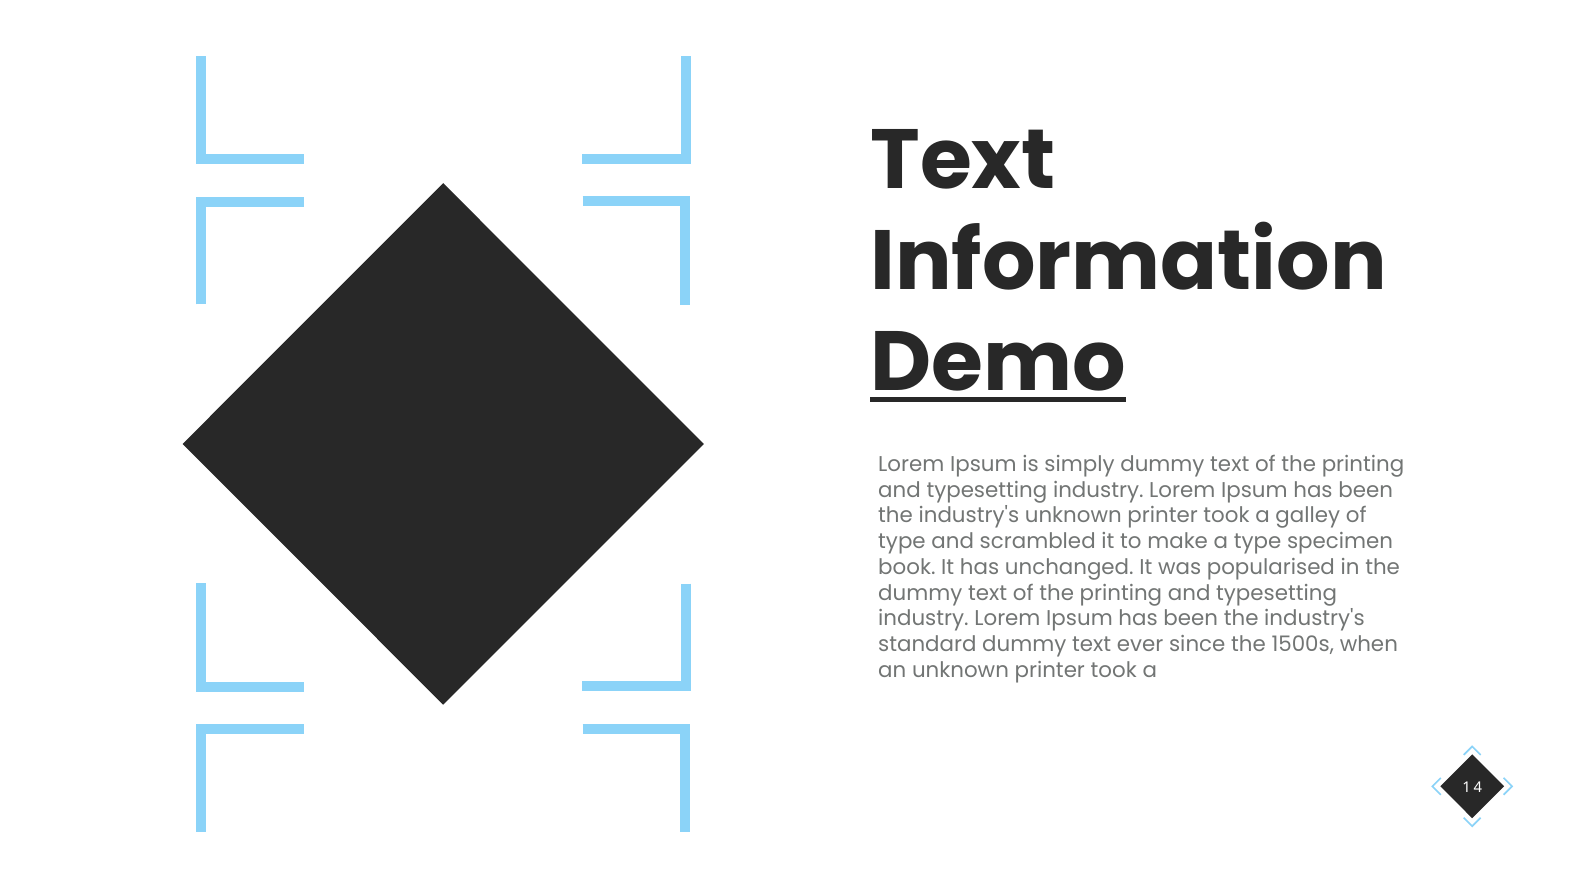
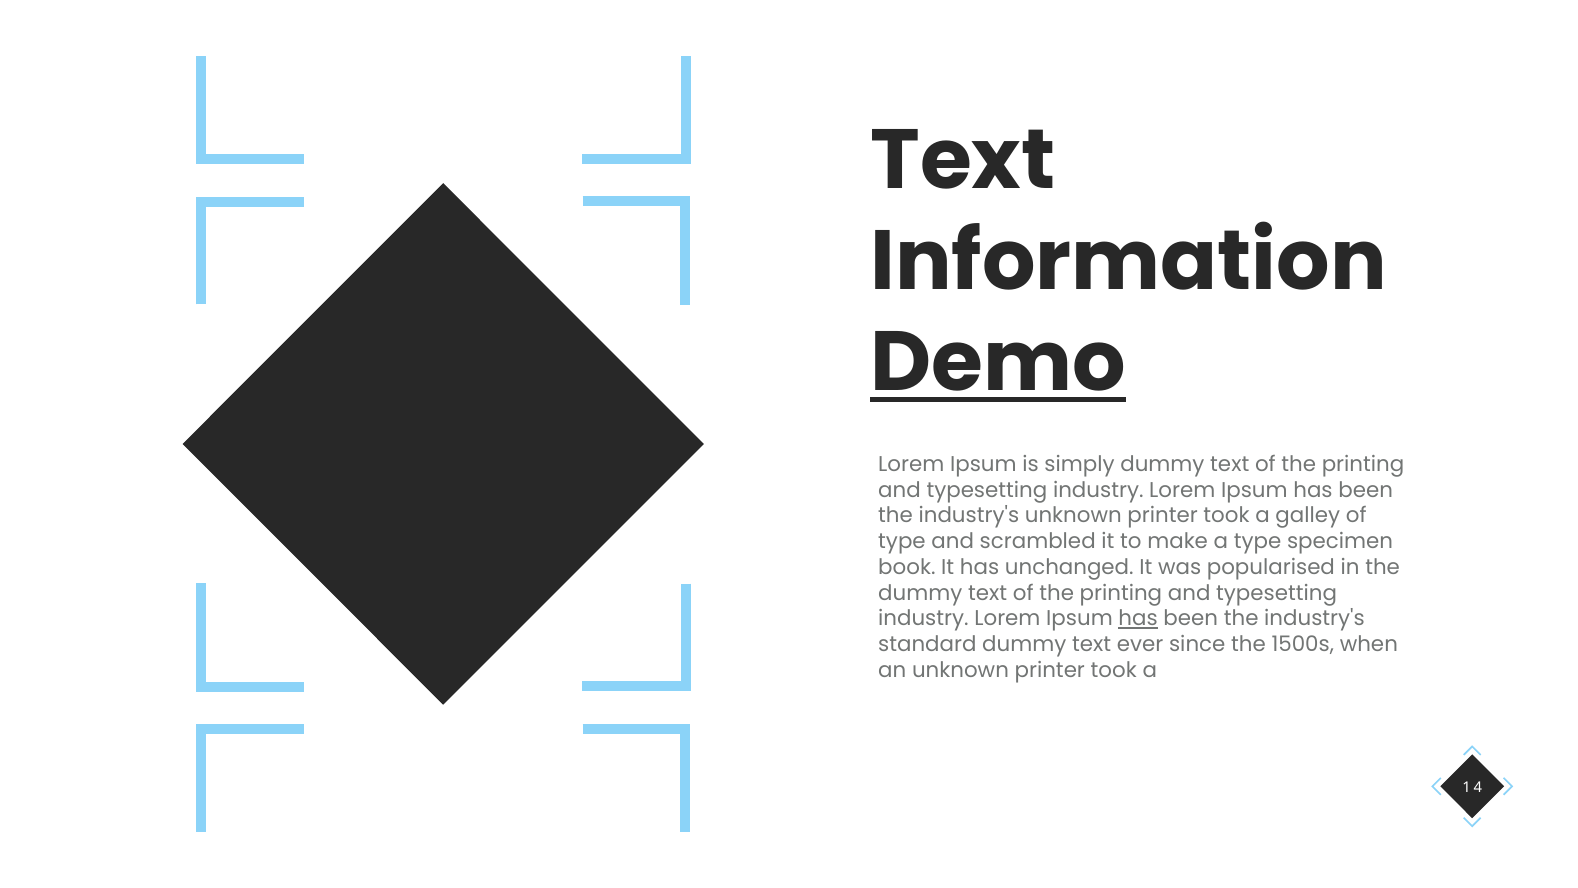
has underline: none -> present (1138, 619)
